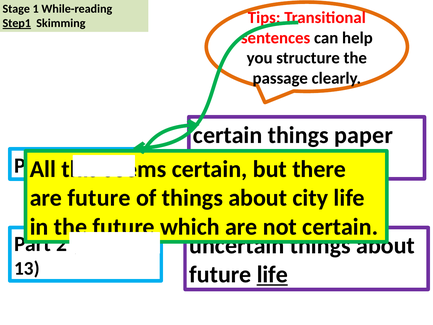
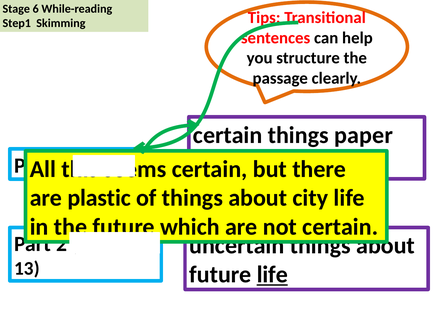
Stage 1: 1 -> 6 (36, 9)
Step1 underline: present -> none (17, 23)
are future: future -> plastic (99, 198)
